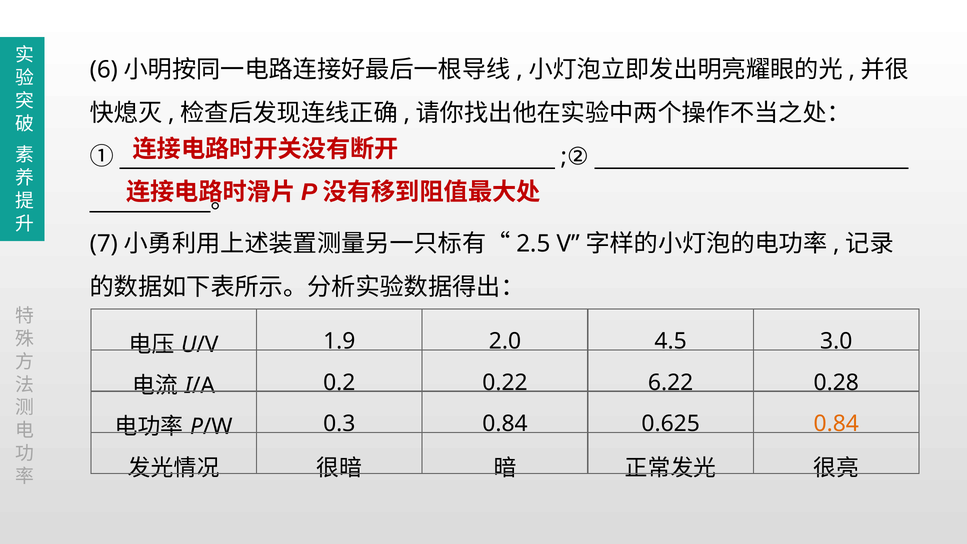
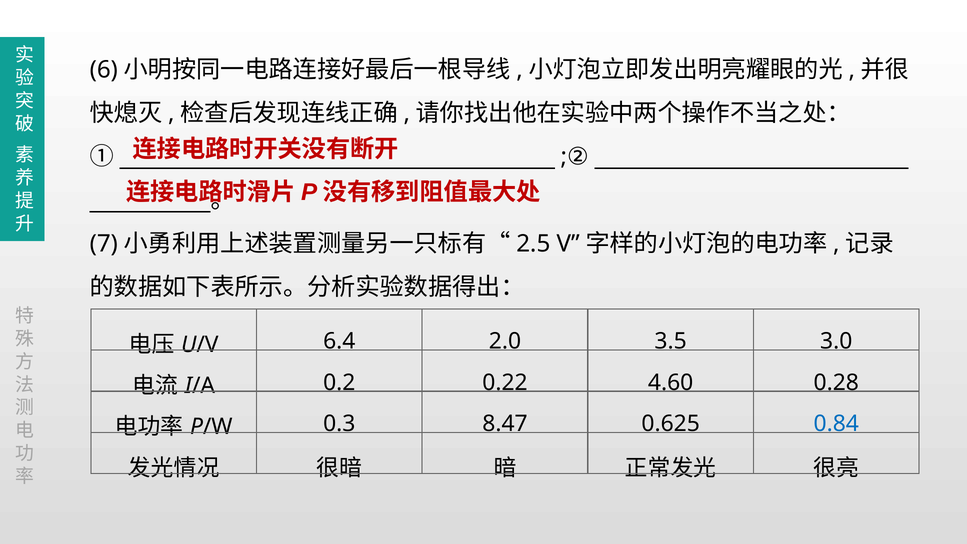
1.9: 1.9 -> 6.4 (339, 341)
4.5: 4.5 -> 3.5 (671, 341)
6.22: 6.22 -> 4.60 (671, 383)
0.3 0.84: 0.84 -> 8.47 (505, 424)
0.84 colour: orange -> blue (836, 424)
